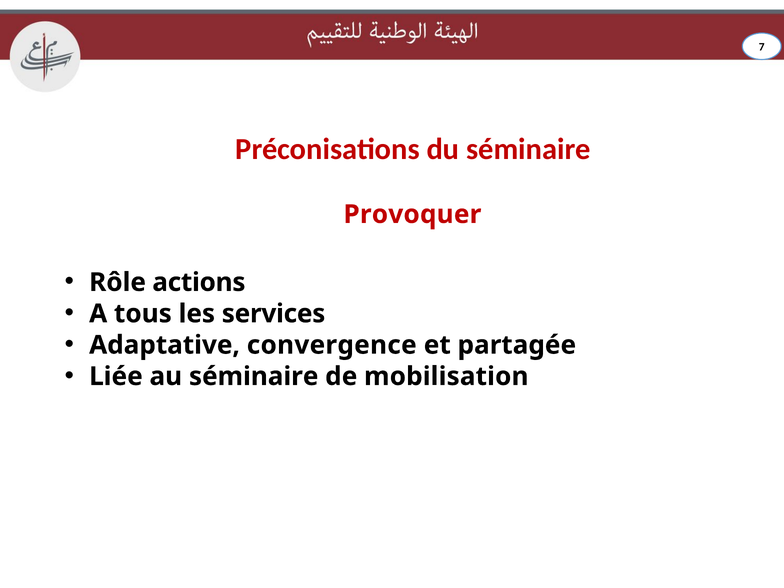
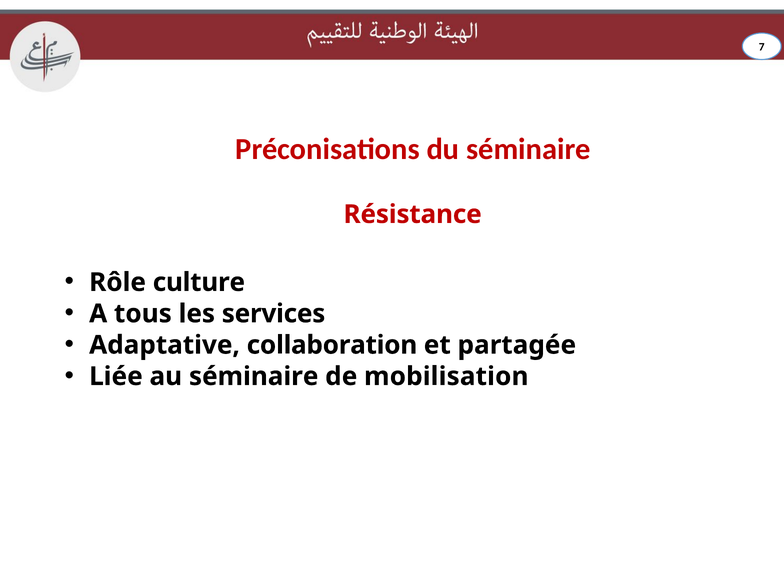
Provoquer: Provoquer -> Résistance (413, 214)
actions: actions -> culture (199, 282)
convergence: convergence -> collaboration (332, 345)
